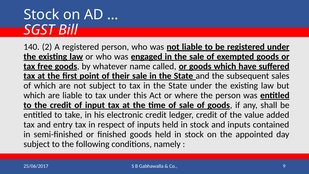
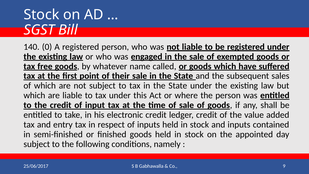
2: 2 -> 0 (47, 47)
